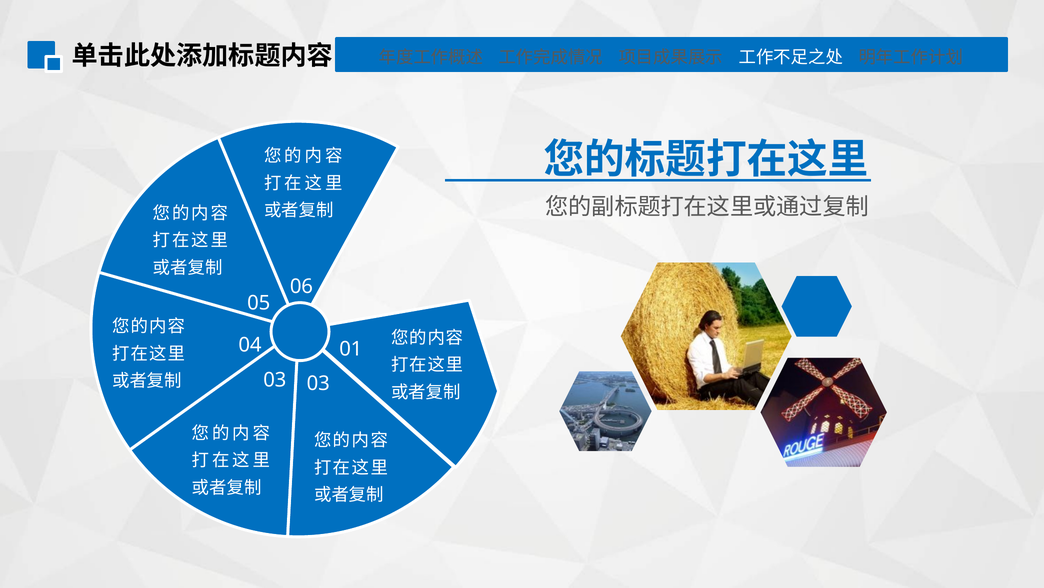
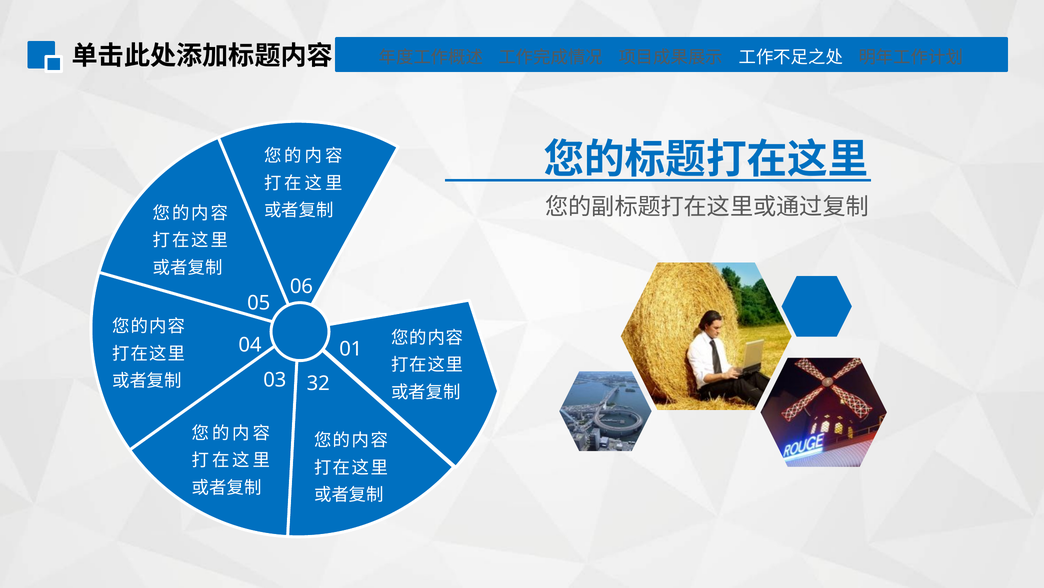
03 03: 03 -> 32 (318, 383)
